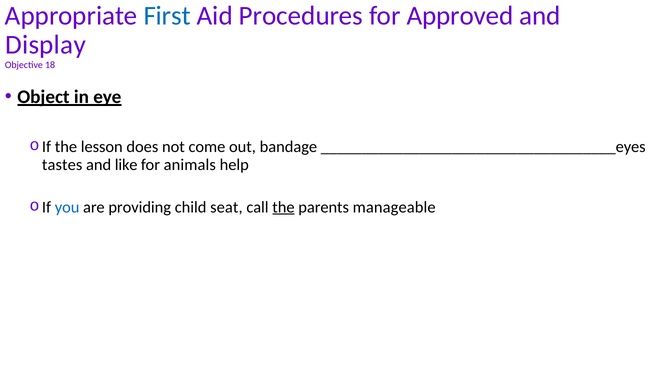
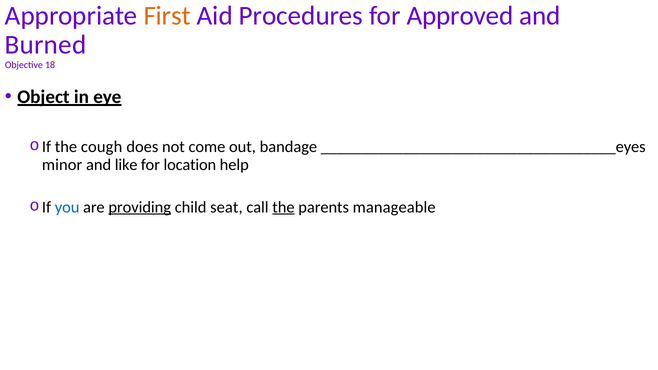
First colour: blue -> orange (167, 16)
Display: Display -> Burned (46, 45)
lesson: lesson -> cough (102, 147)
tastes: tastes -> minor (62, 165)
animals: animals -> location (190, 165)
providing underline: none -> present (140, 207)
